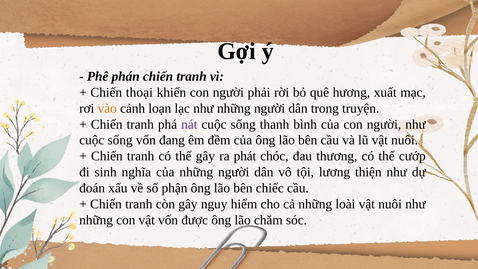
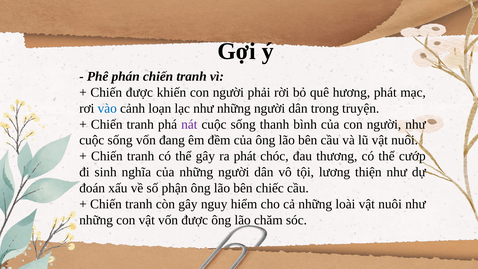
Chiến thoại: thoại -> được (139, 92)
hương xuất: xuất -> phát (385, 92)
vào colour: orange -> blue (107, 108)
